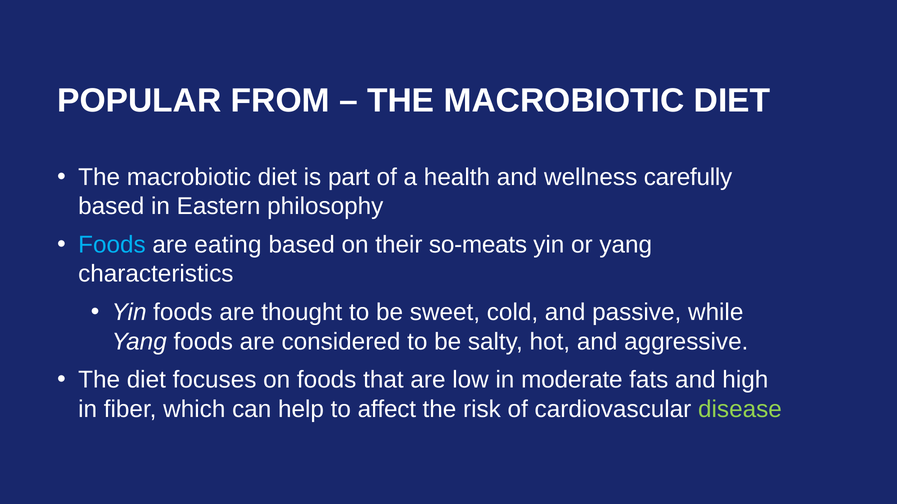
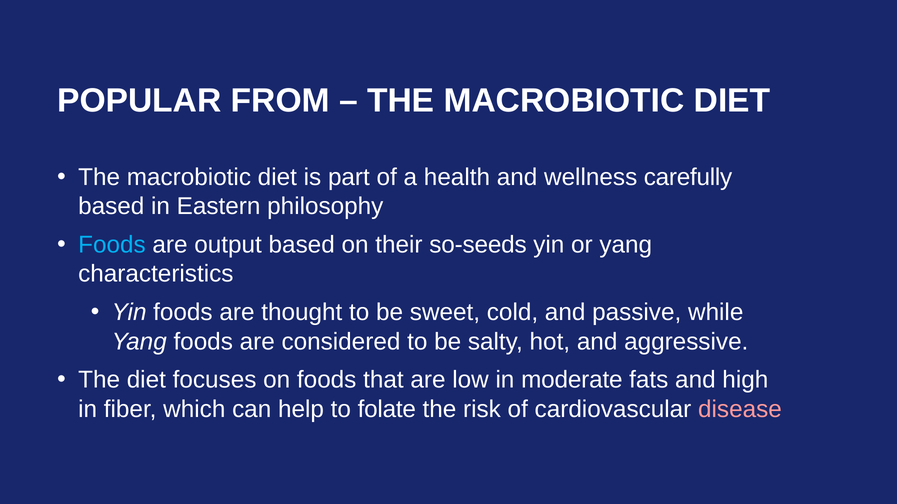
eating: eating -> output (228, 245)
so-meats: so-meats -> so-seeds (478, 245)
affect: affect -> folate (387, 410)
disease colour: light green -> pink (740, 410)
